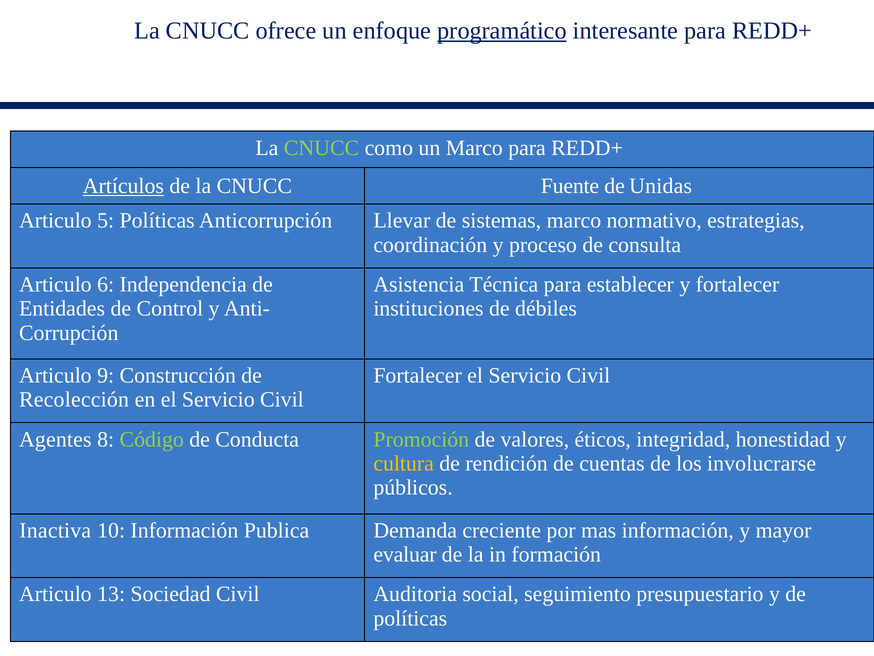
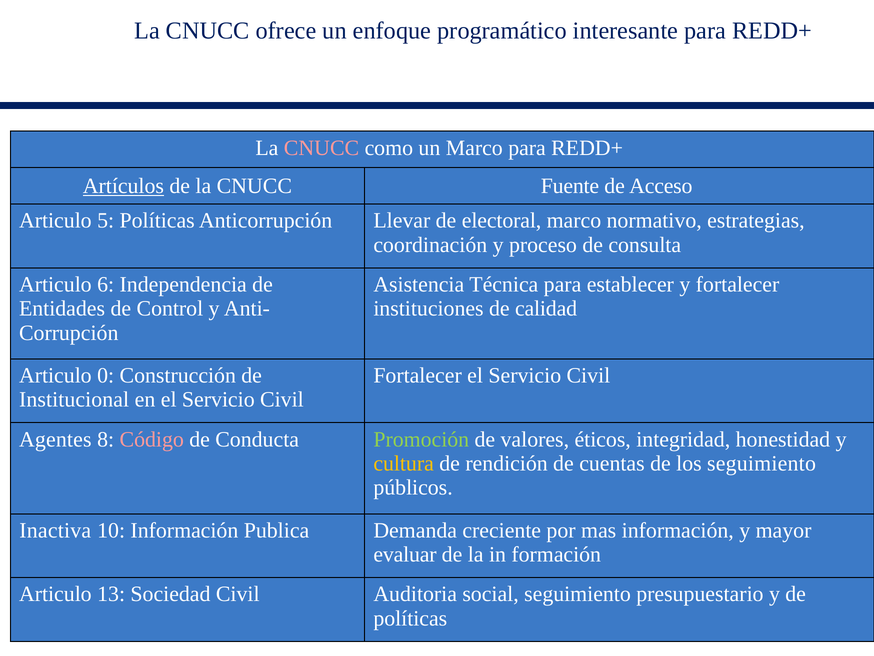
programático underline: present -> none (502, 31)
CNUCC colour: light green -> pink (321, 148)
Unidas: Unidas -> Acceso (661, 186)
sistemas: sistemas -> electoral (502, 221)
débiles: débiles -> calidad (546, 308)
9: 9 -> 0 (106, 375)
Recolección: Recolección -> Institucional (74, 399)
Código colour: light green -> pink (152, 439)
los involucrarse: involucrarse -> seguimiento (761, 463)
